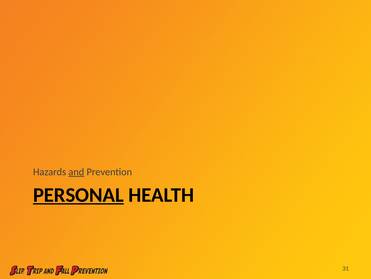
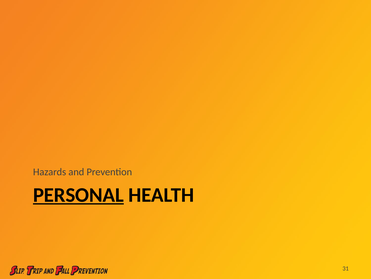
and underline: present -> none (76, 171)
